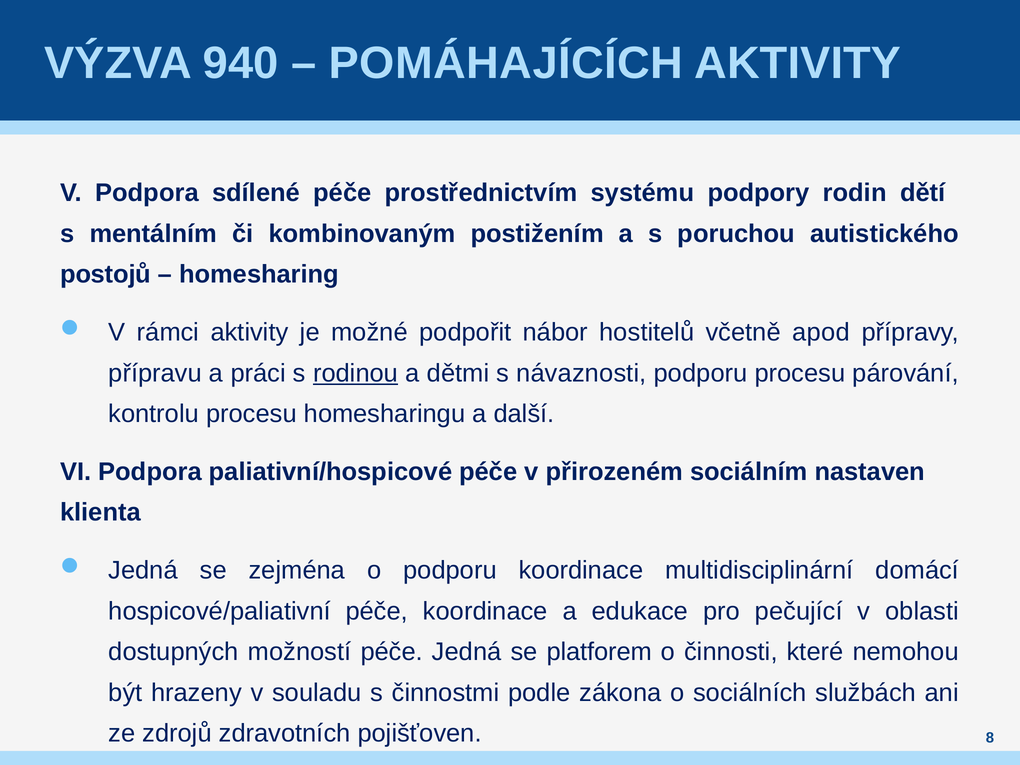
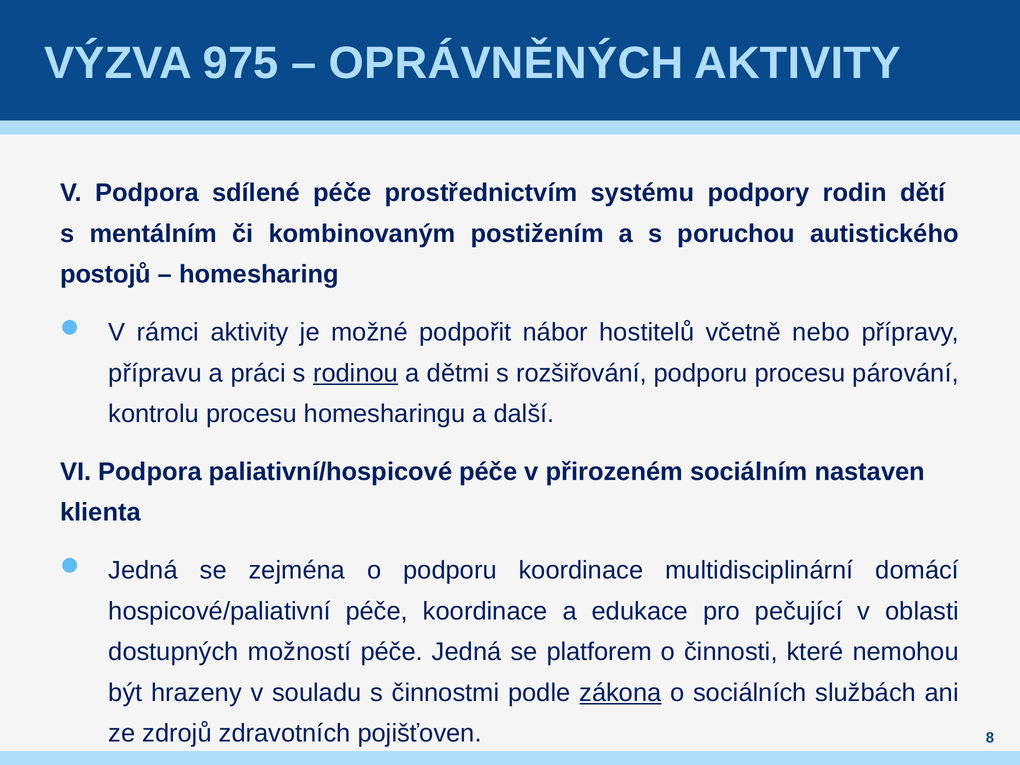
940: 940 -> 975 (241, 63)
POMÁHAJÍCÍCH: POMÁHAJÍCÍCH -> OPRÁVNĚNÝCH (506, 63)
apod: apod -> nebo (821, 332)
návaznosti: návaznosti -> rozšiřování (582, 373)
zákona underline: none -> present (620, 693)
